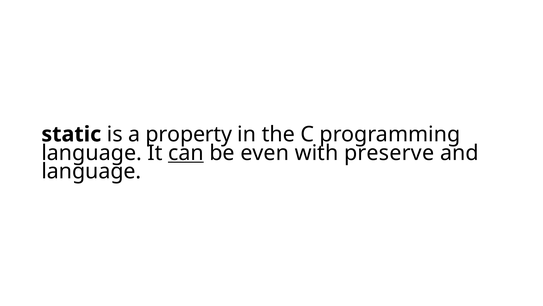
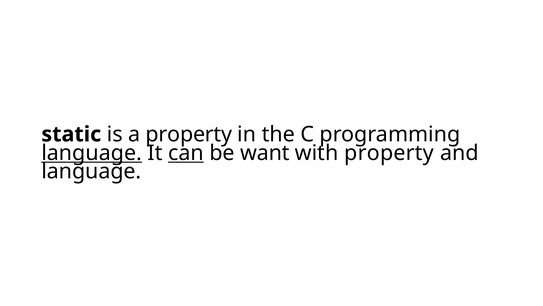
language underline: none -> present (92, 153)
even: even -> want (265, 153)
with preserve: preserve -> property (389, 153)
